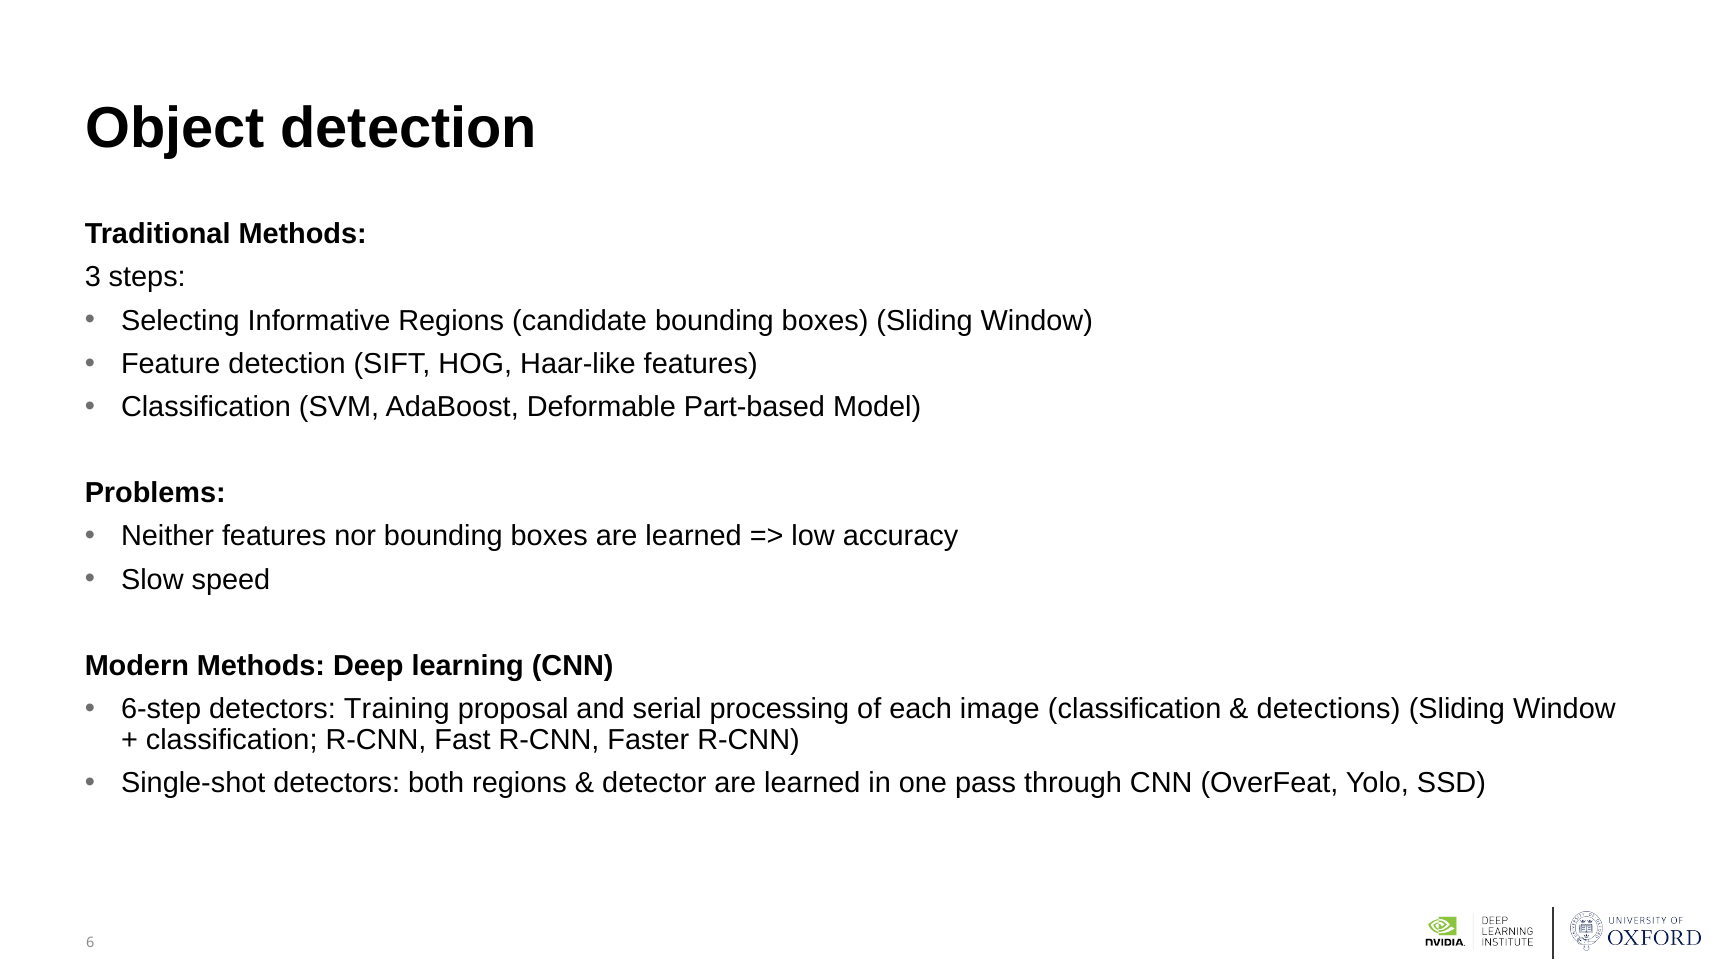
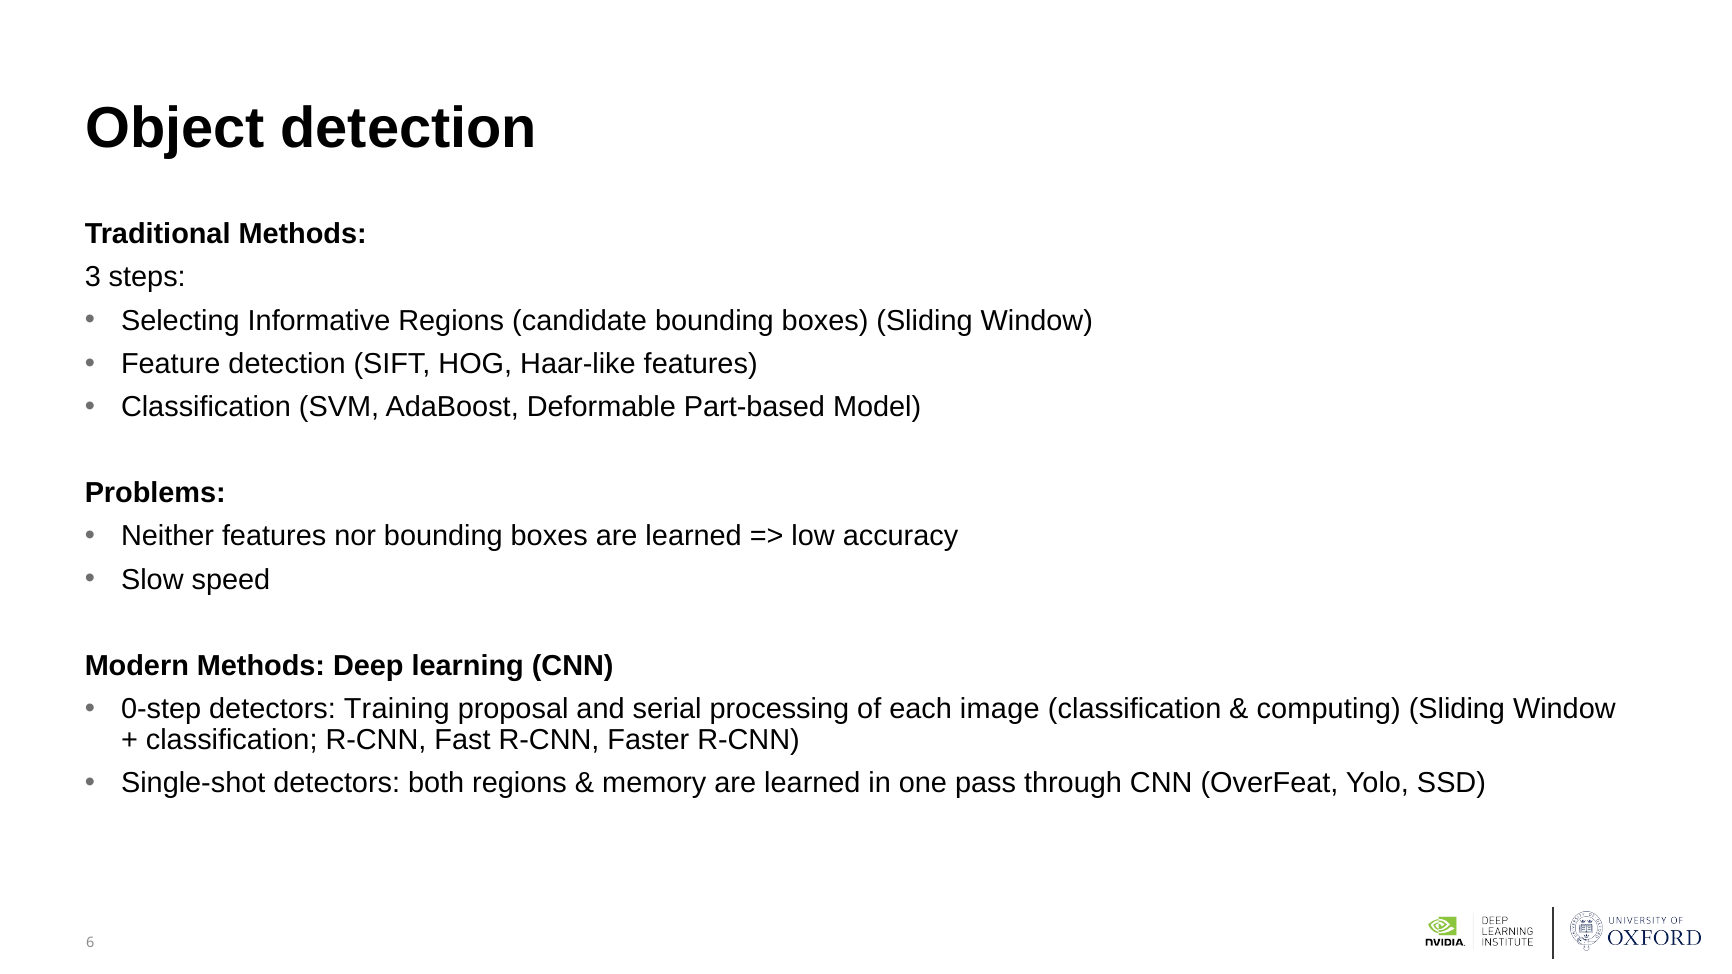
6-step: 6-step -> 0-step (161, 709)
detections: detections -> computing (1329, 709)
detector: detector -> memory (654, 783)
